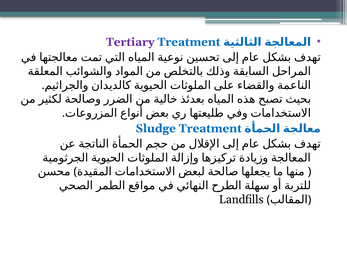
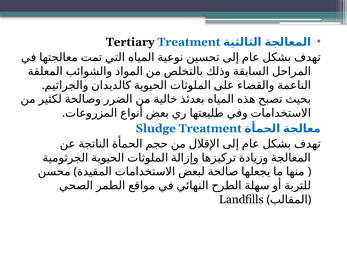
Tertiary colour: purple -> black (130, 42)
